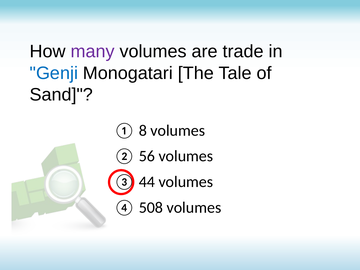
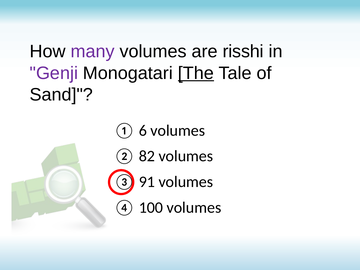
trade: trade -> risshi (243, 51)
Genji colour: blue -> purple (54, 73)
The underline: none -> present (196, 73)
8: 8 -> 6 (143, 130)
56: 56 -> 82 (147, 156)
44: 44 -> 91 (147, 182)
508: 508 -> 100 (151, 208)
